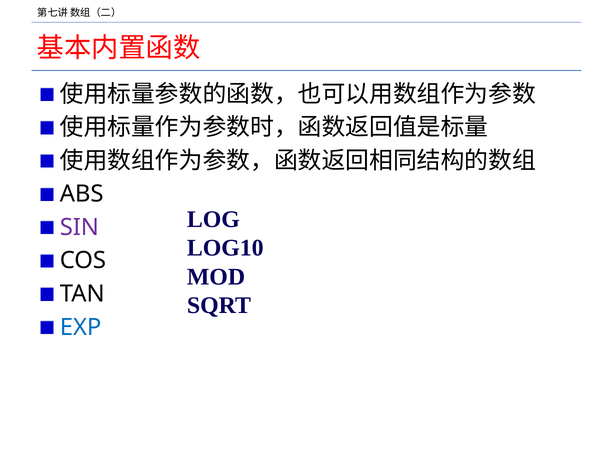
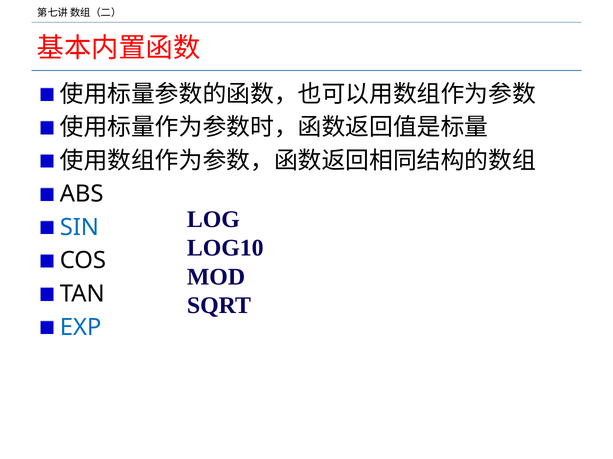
SIN colour: purple -> blue (79, 228)
